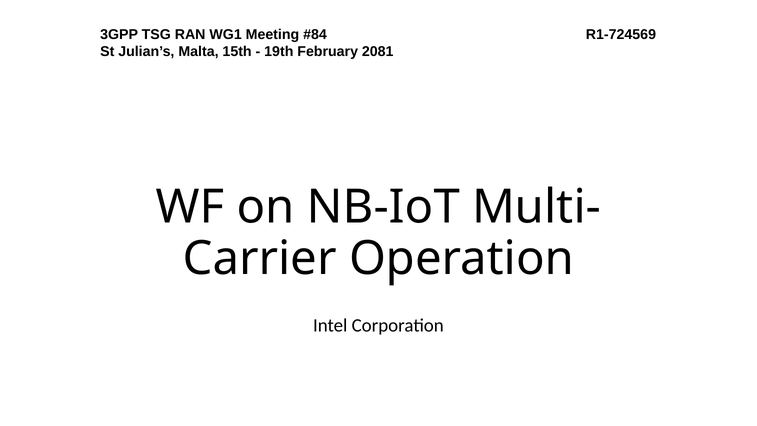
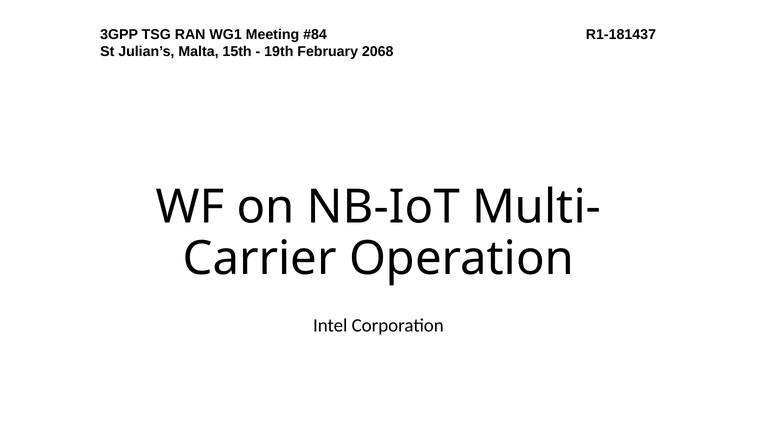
R1-724569: R1-724569 -> R1-181437 (621, 35)
2081: 2081 -> 2068 (378, 52)
